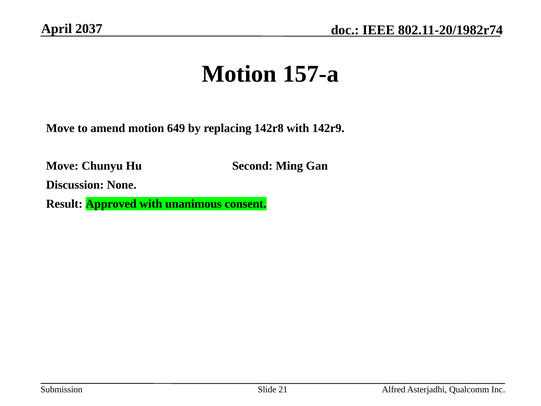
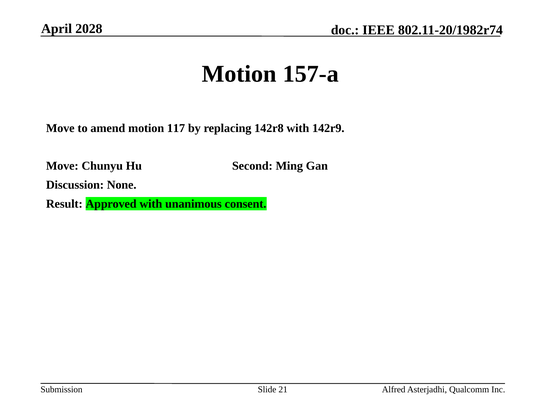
2037: 2037 -> 2028 (89, 29)
649: 649 -> 117 (176, 128)
